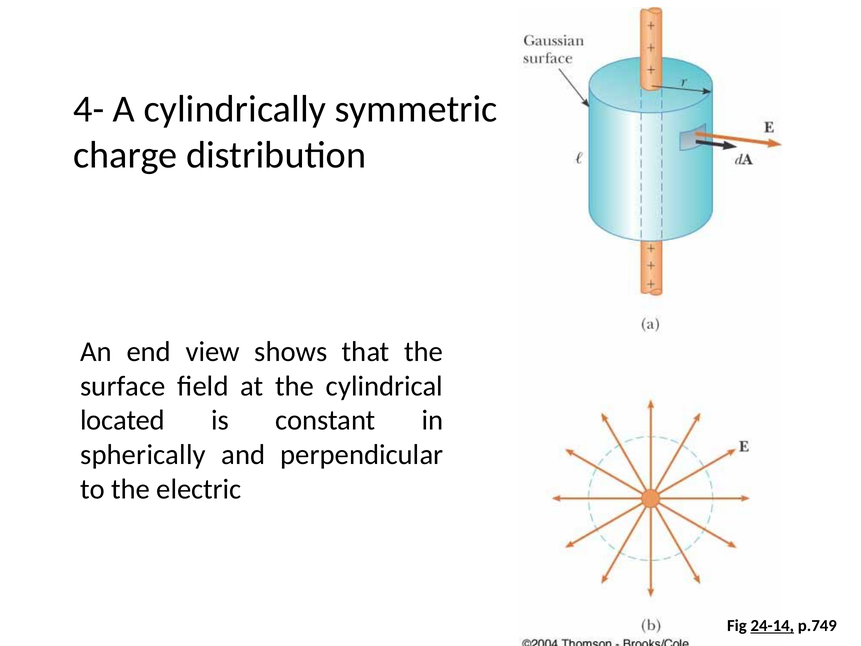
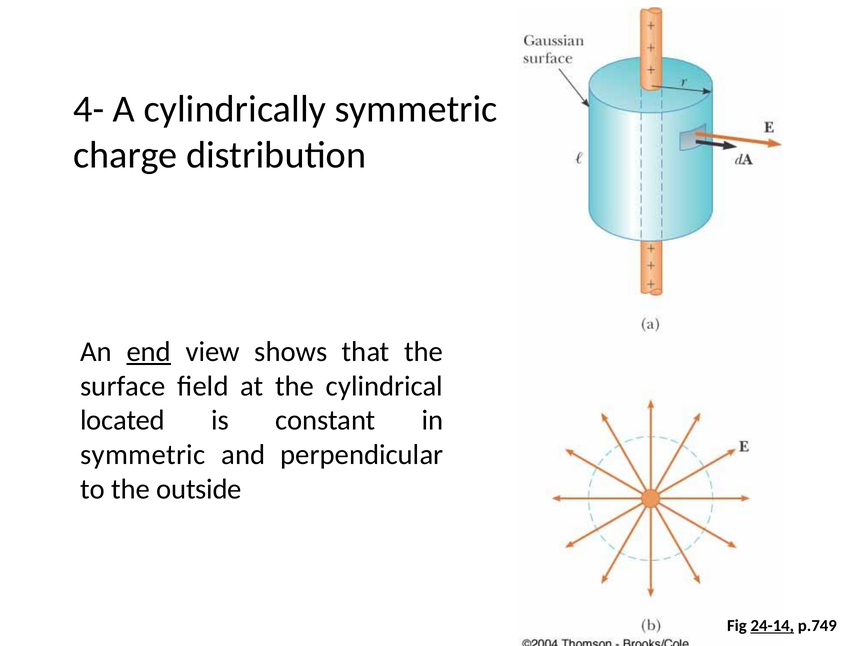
end underline: none -> present (149, 351)
spherically: spherically -> symmetric (143, 455)
electric: electric -> outside (199, 489)
